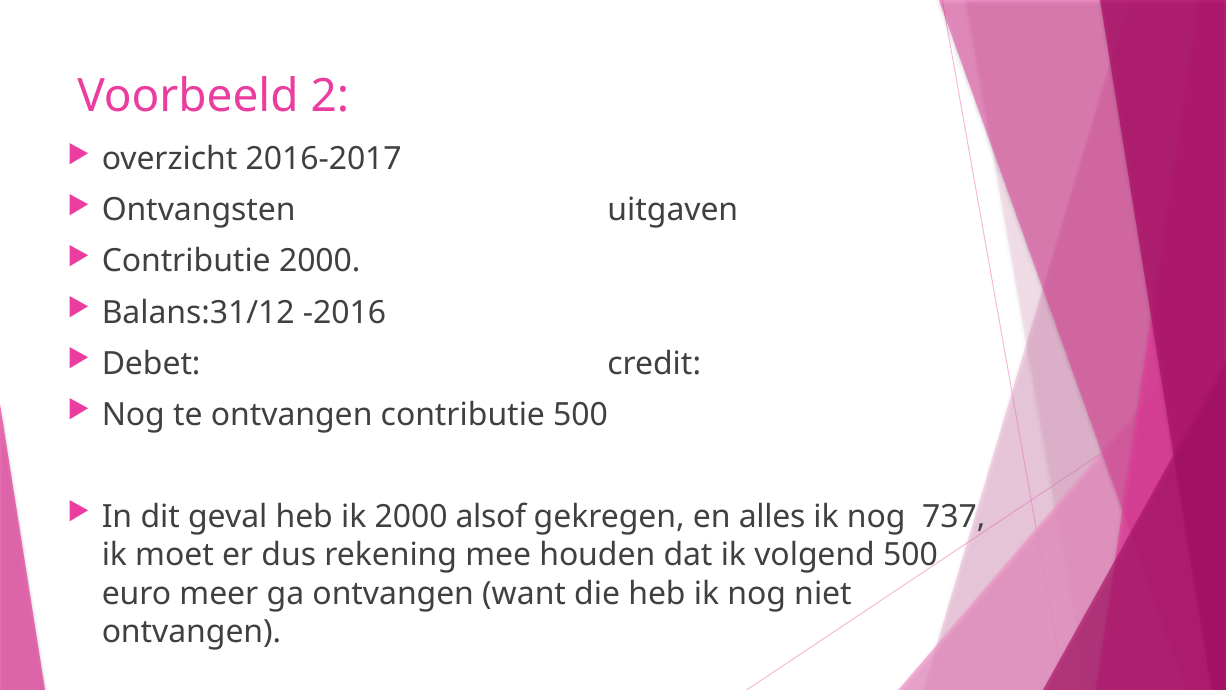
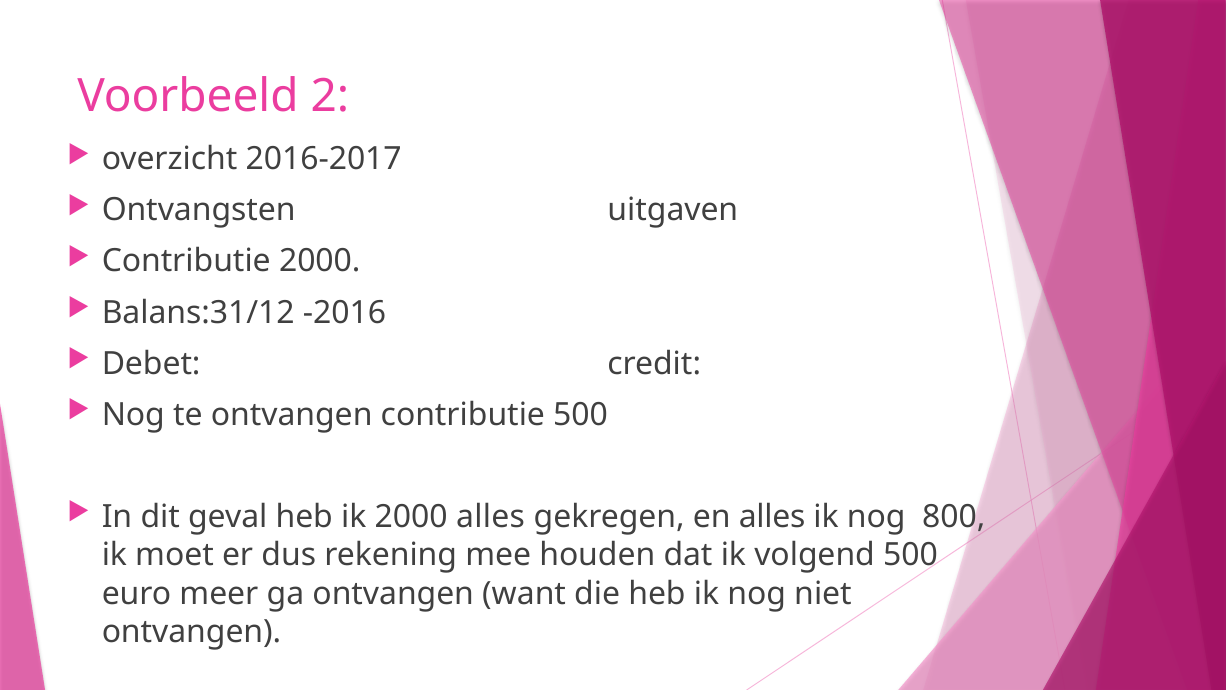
2000 alsof: alsof -> alles (491, 517)
737: 737 -> 800 (954, 517)
